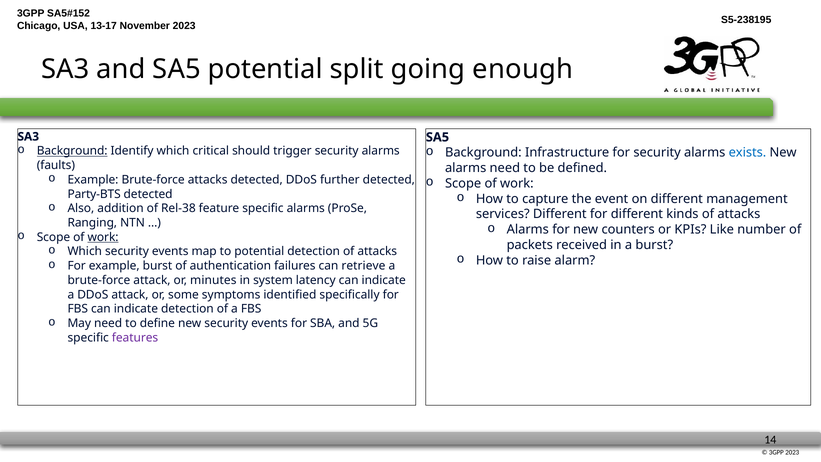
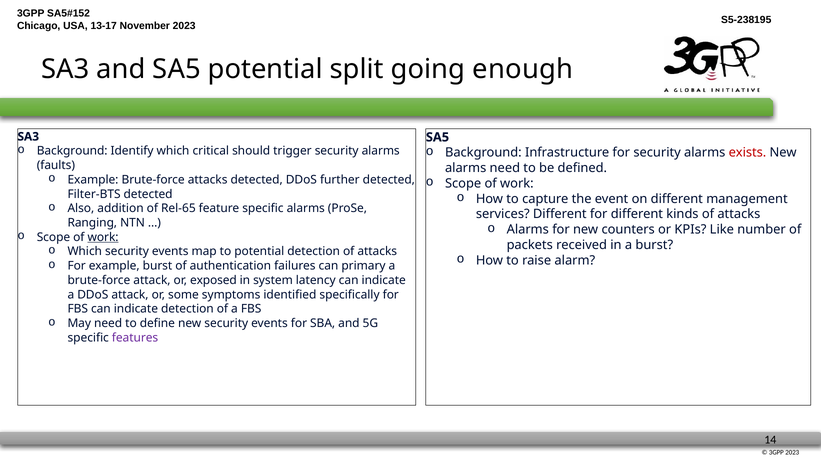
Background underline: present -> none (72, 151)
exists colour: blue -> red (747, 153)
Party-BTS: Party-BTS -> Filter-BTS (94, 194)
Rel-38: Rel-38 -> Rel-65 (178, 208)
retrieve: retrieve -> primary (363, 266)
minutes: minutes -> exposed (213, 280)
